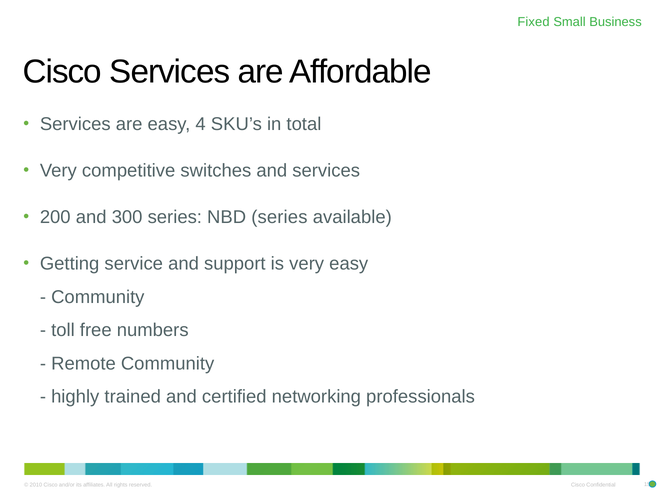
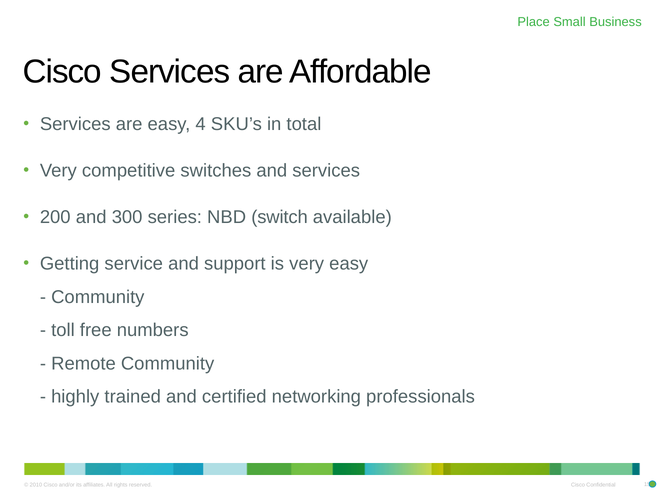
Fixed: Fixed -> Place (534, 22)
NBD series: series -> switch (280, 217)
